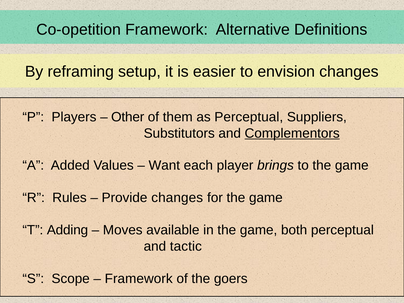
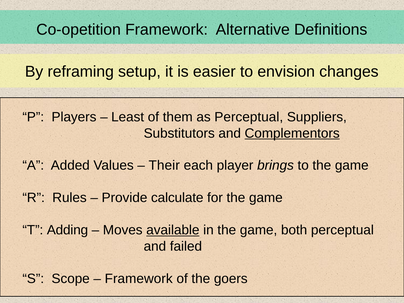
Other: Other -> Least (128, 117)
Want: Want -> Their (164, 166)
Provide changes: changes -> calculate (177, 198)
available underline: none -> present (173, 230)
tactic: tactic -> failed (186, 246)
